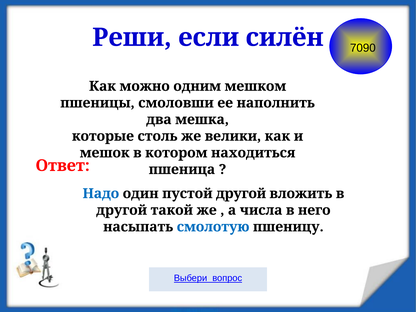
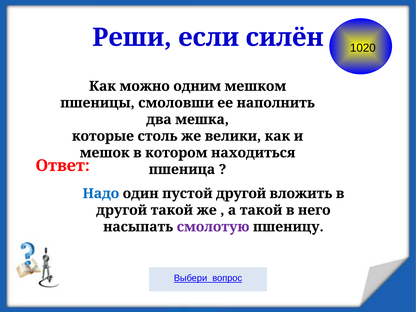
7090: 7090 -> 1020 (363, 48)
а числа: числа -> такой (261, 210)
смолотую colour: blue -> purple (213, 227)
